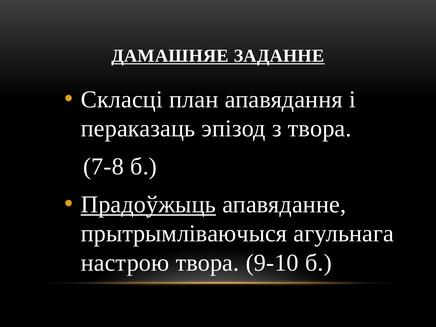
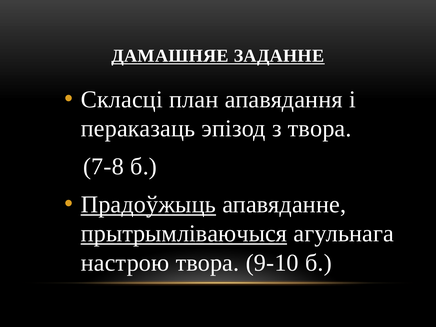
прытрымліваючыся underline: none -> present (184, 234)
